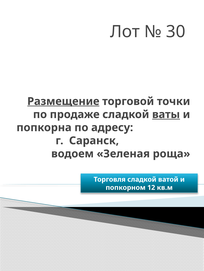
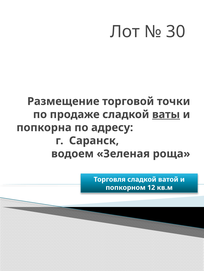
Размещение underline: present -> none (63, 102)
